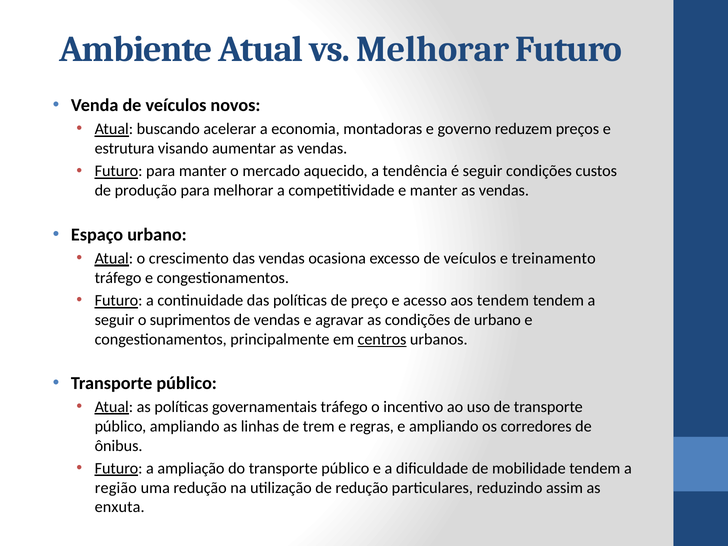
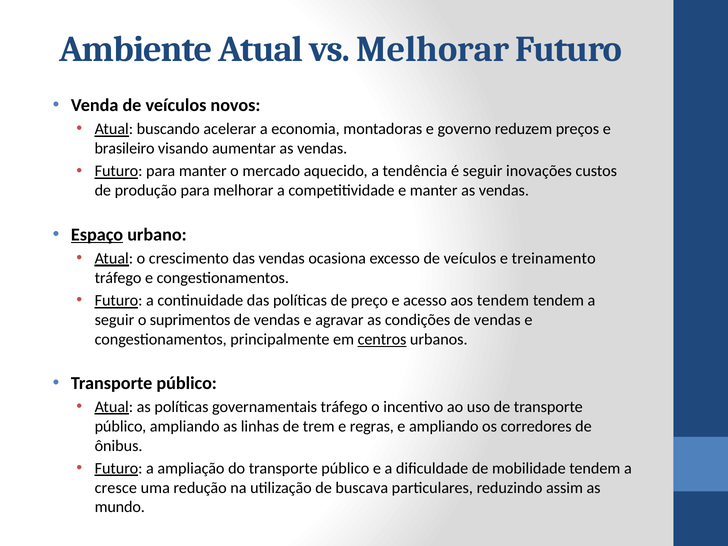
estrutura: estrutura -> brasileiro (125, 148)
seguir condições: condições -> inovações (539, 171)
Espaço underline: none -> present (97, 235)
condições de urbano: urbano -> vendas (497, 320)
região: região -> cresce (116, 488)
de redução: redução -> buscava (362, 488)
enxuta: enxuta -> mundo (120, 507)
